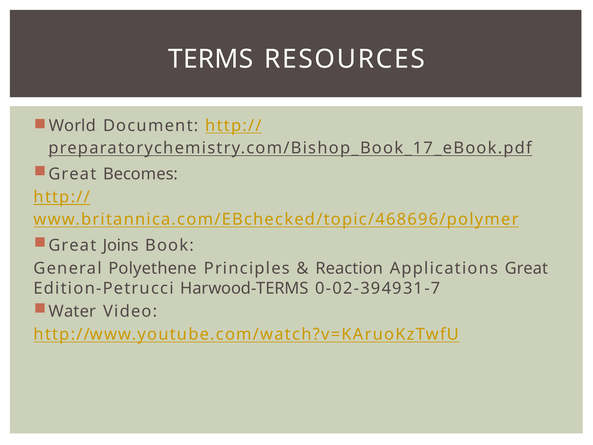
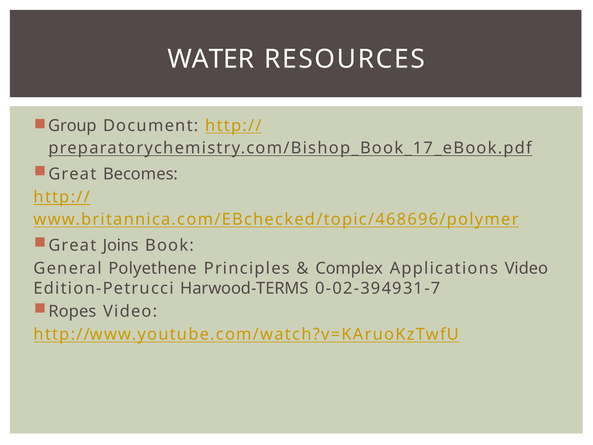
TERMS: TERMS -> WATER (211, 59)
World: World -> Group (72, 125)
Reaction: Reaction -> Complex (349, 268)
Applications Great: Great -> Video (526, 268)
Water: Water -> Ropes (72, 311)
